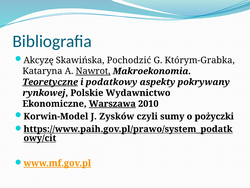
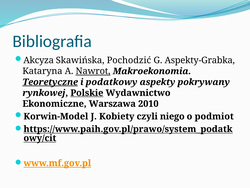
Akcyzę: Akcyzę -> Akcyza (39, 60)
Którym-Grabka: Którym-Grabka -> Aspekty-Grabka (200, 60)
Polskie underline: none -> present (87, 93)
Warszawa underline: present -> none (112, 103)
Zysków: Zysków -> Kobiety (117, 116)
sumy: sumy -> niego (172, 116)
pożyczki: pożyczki -> podmiot (214, 116)
